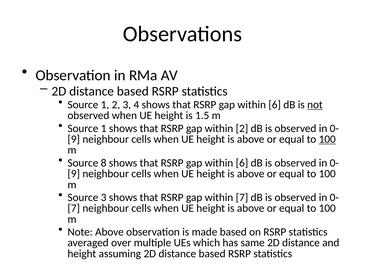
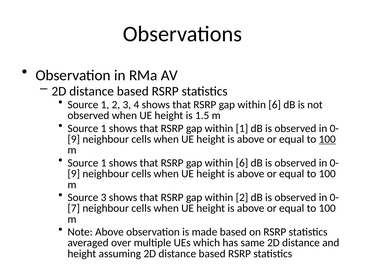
not underline: present -> none (315, 105)
within 2: 2 -> 1 (242, 128)
8: 8 -> 1 (104, 163)
within 7: 7 -> 2 (242, 197)
